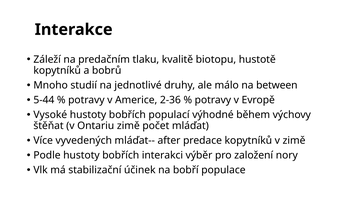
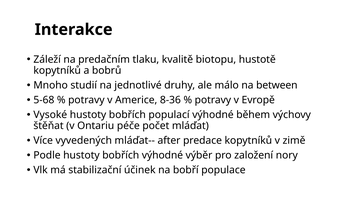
5-44: 5-44 -> 5-68 (44, 100)
2-36: 2-36 -> 8-36 (170, 100)
Ontariu zimě: zimě -> péče (128, 126)
bobřích interakci: interakci -> výhodné (162, 155)
